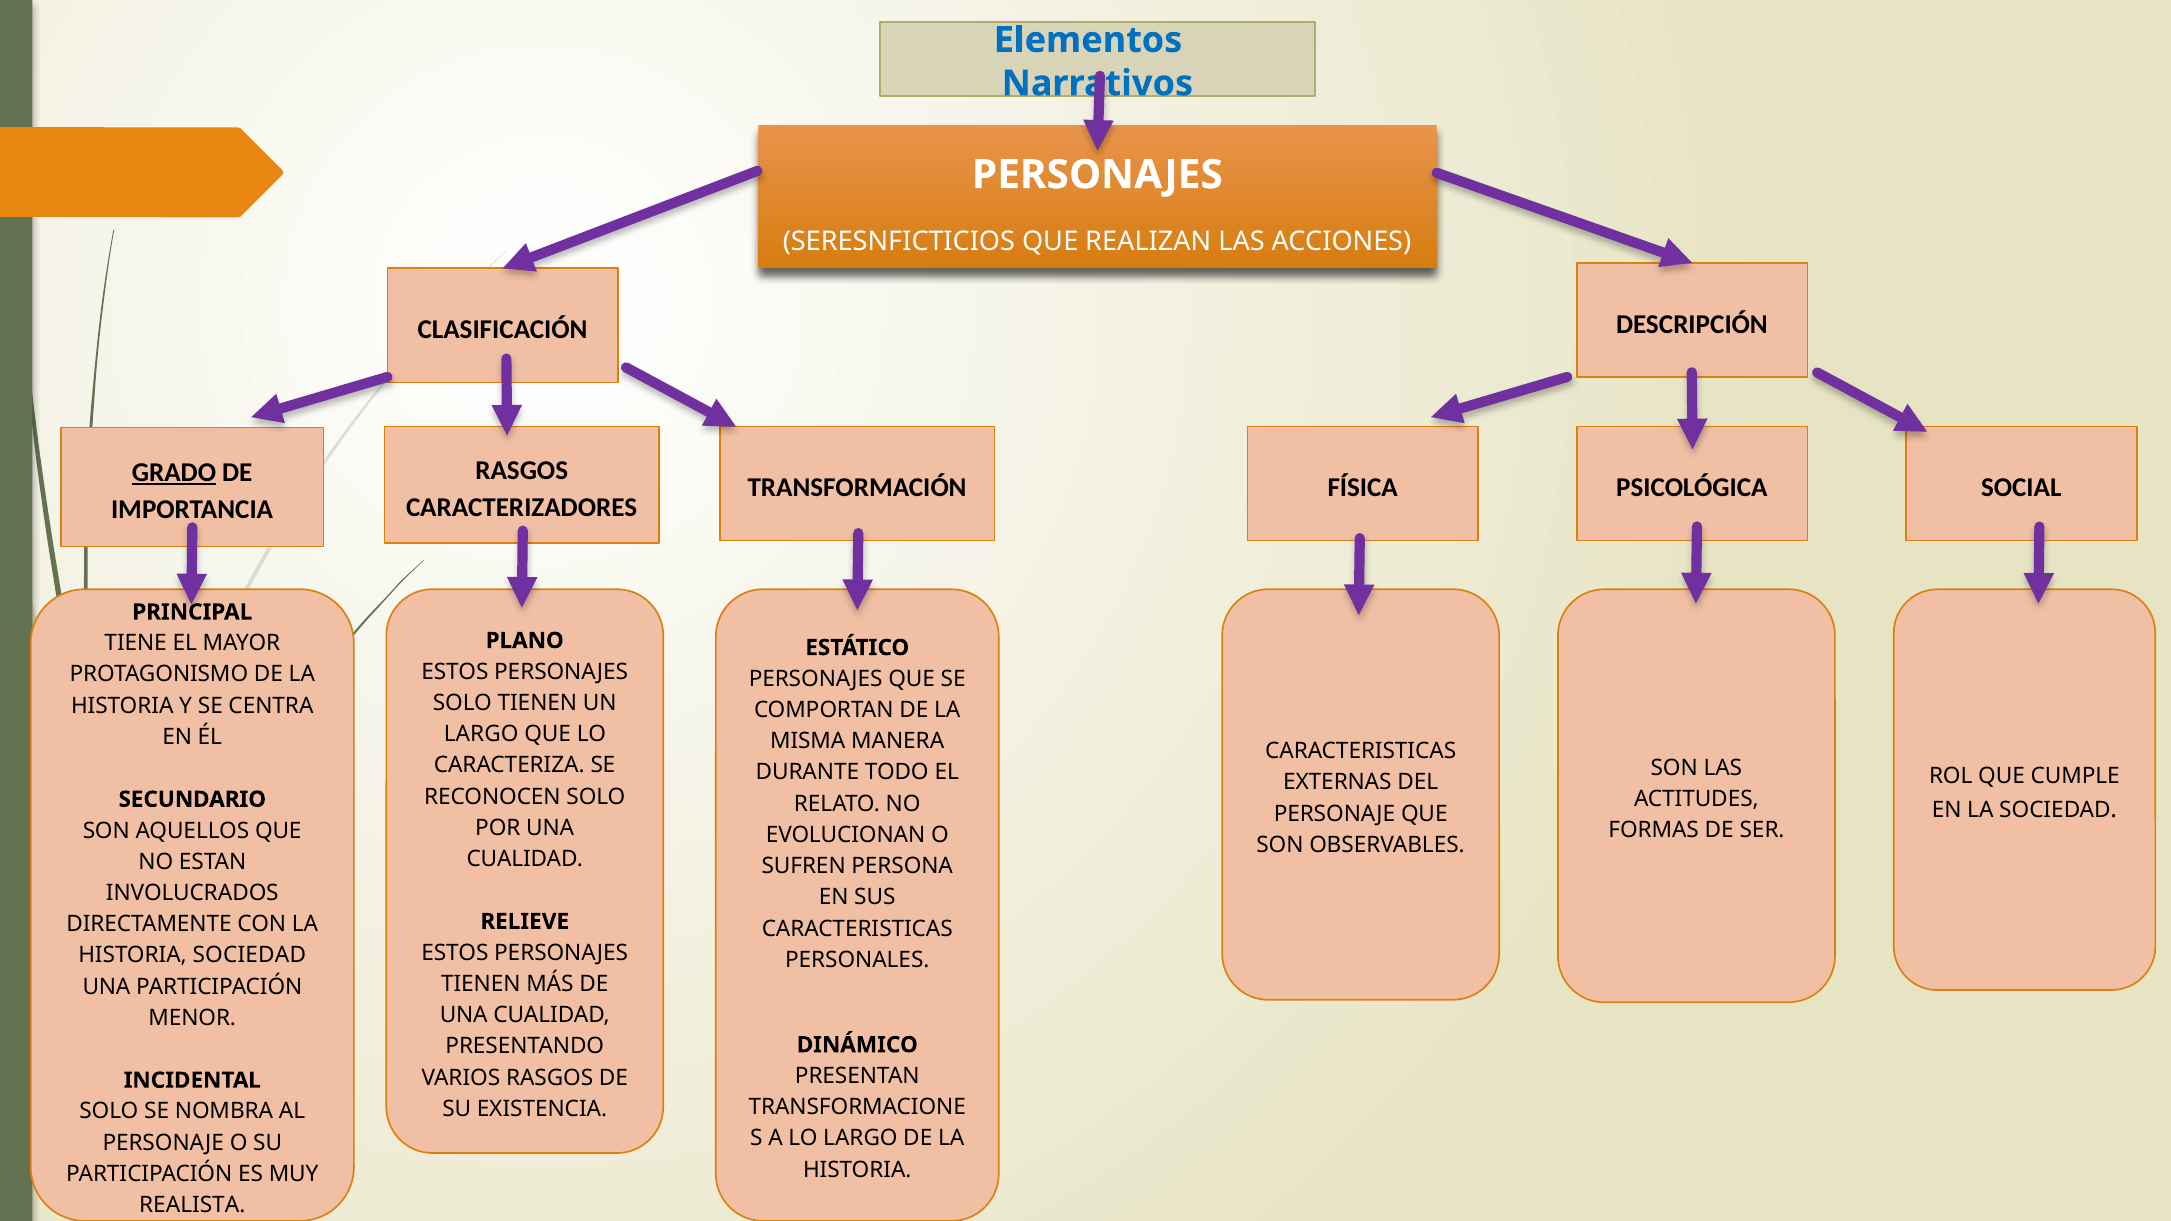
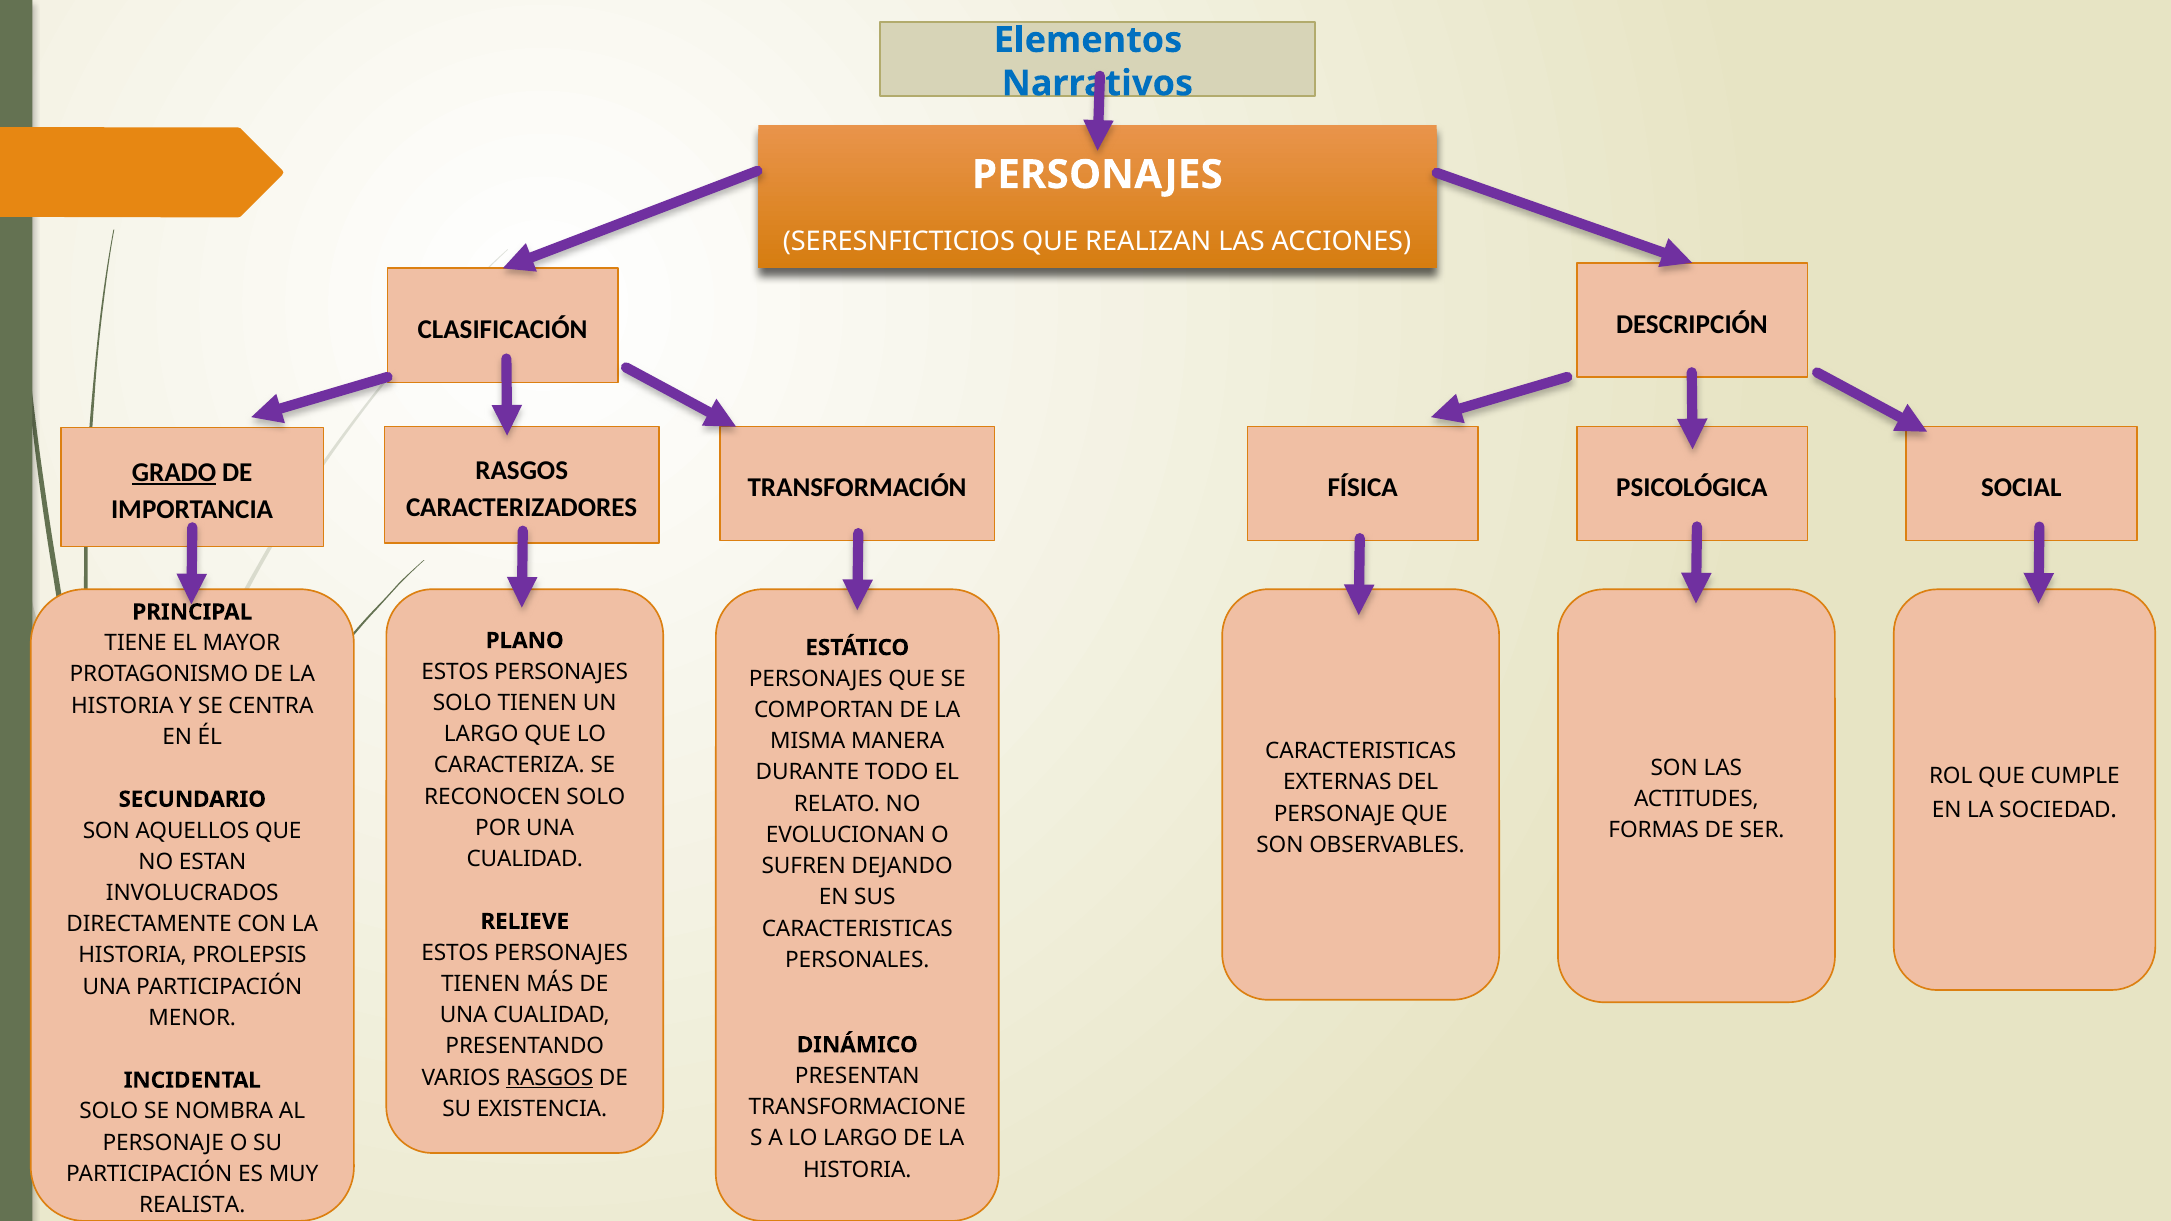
PERSONA: PERSONA -> DEJANDO (902, 866)
HISTORIA SOCIEDAD: SOCIEDAD -> PROLEPSIS (250, 956)
RASGOS underline: none -> present (550, 1078)
